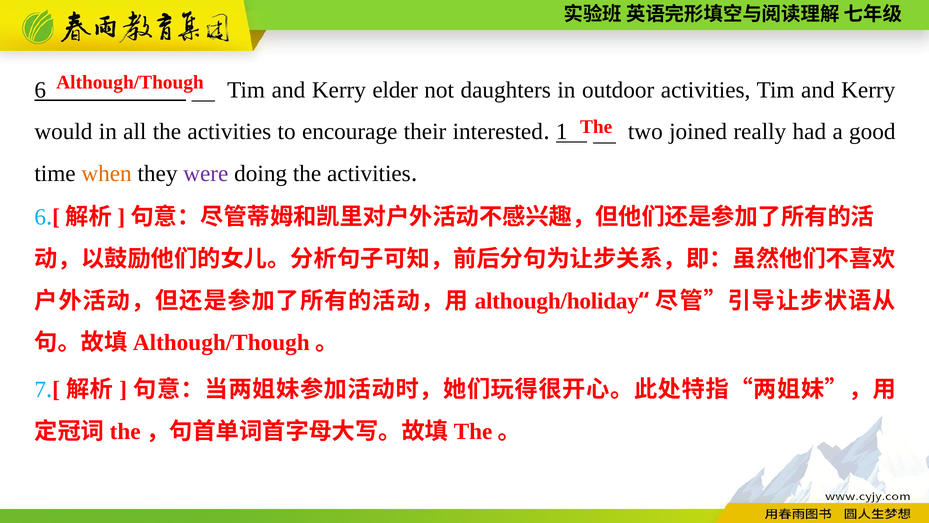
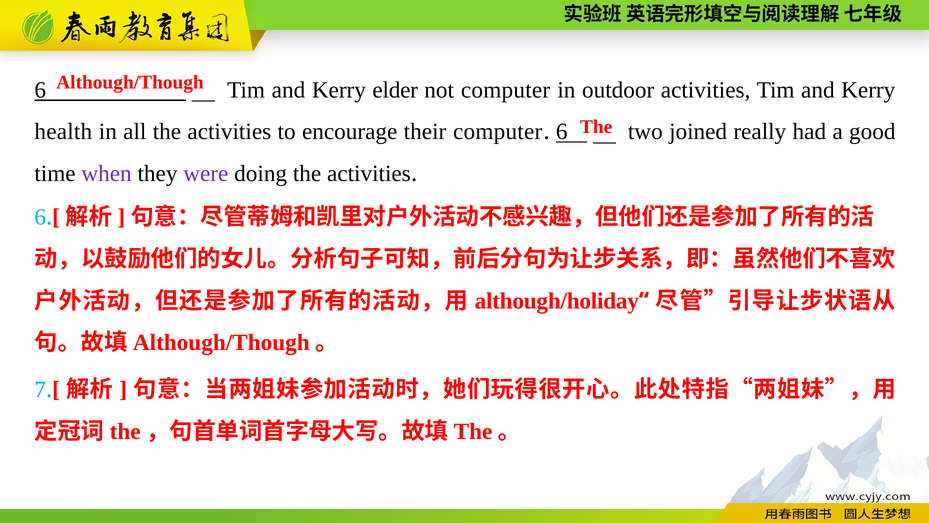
not daughters: daughters -> computer (506, 90)
would: would -> health (63, 132)
their interested: interested -> computer (498, 132)
1: 1 -> 6 (562, 132)
when colour: orange -> purple (107, 173)
